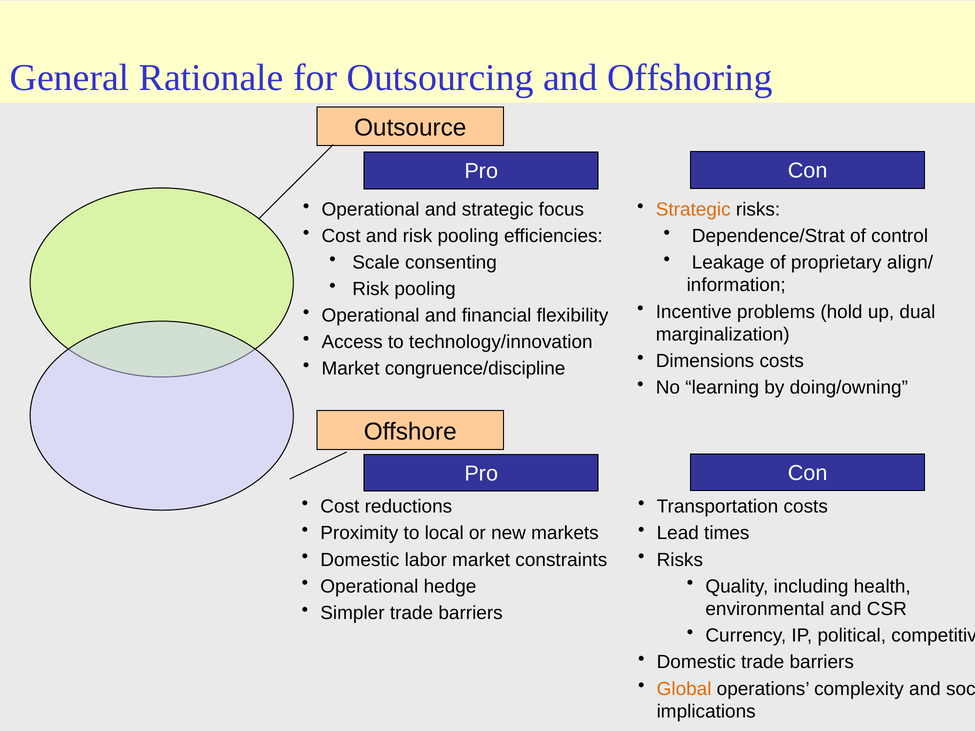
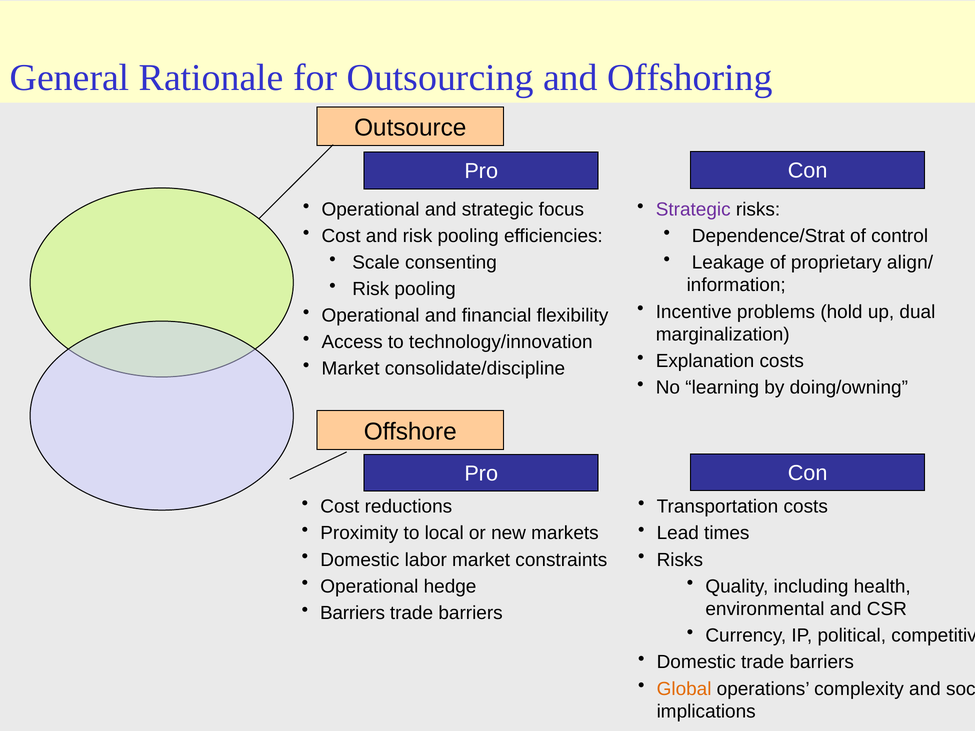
Strategic colour: orange -> purple (693, 209)
Dimensions: Dimensions -> Explanation (705, 361)
congruence/discipline: congruence/discipline -> consolidate/discipline (475, 369)
Simpler: Simpler -> Barriers (353, 613)
